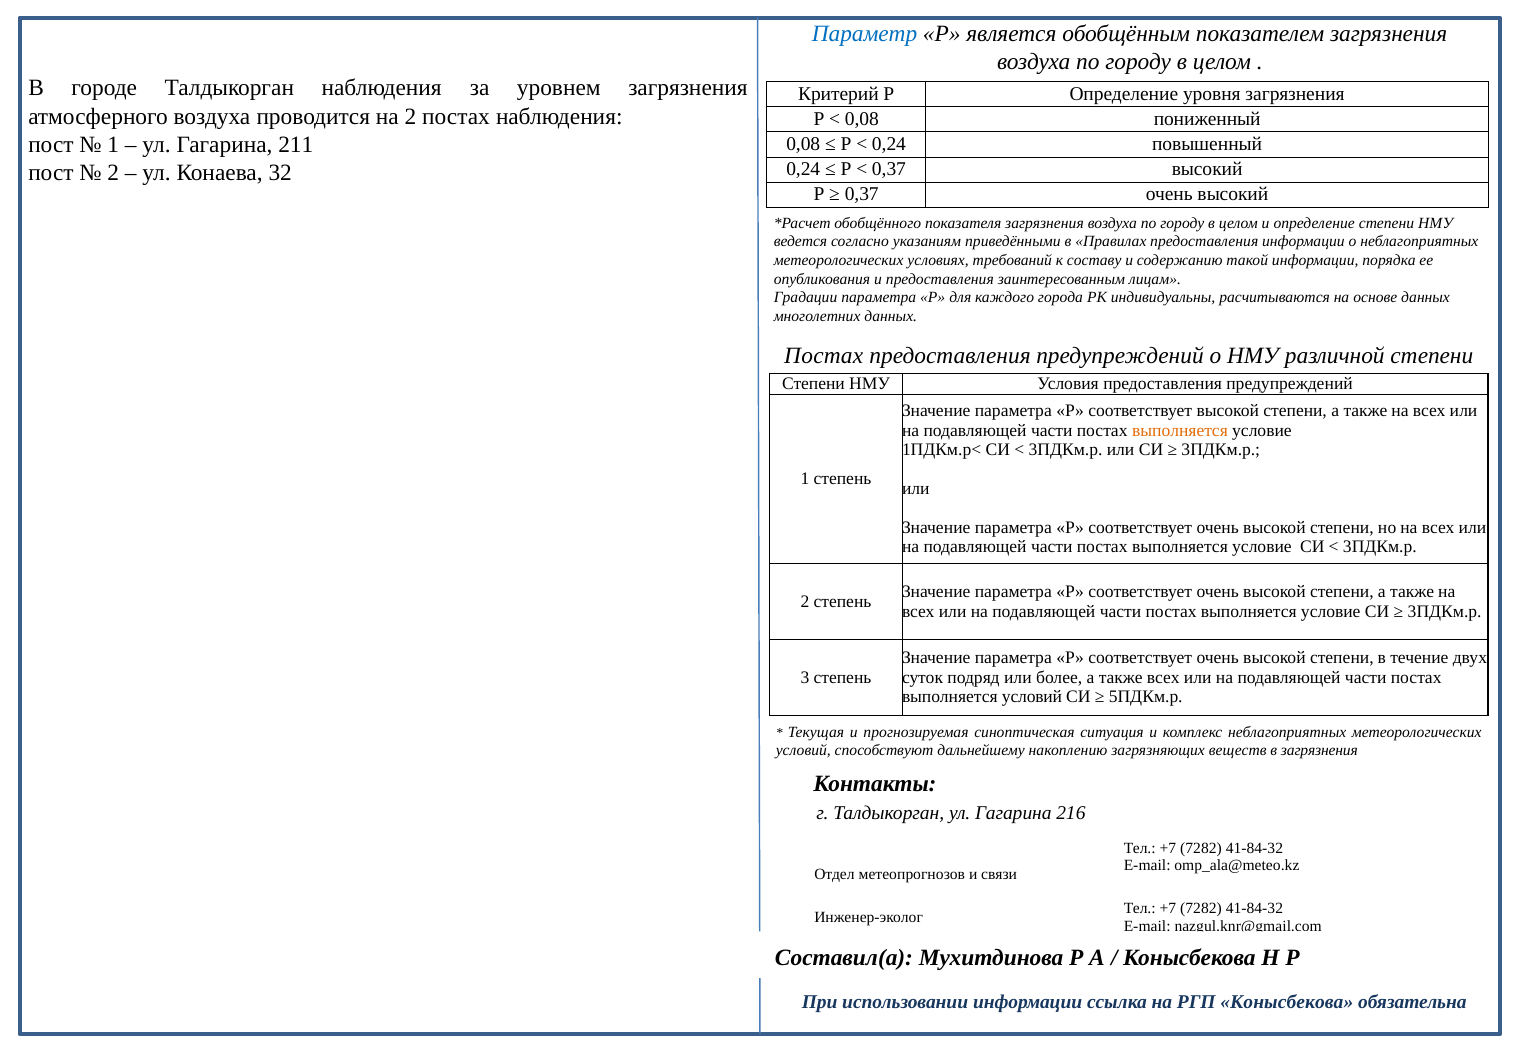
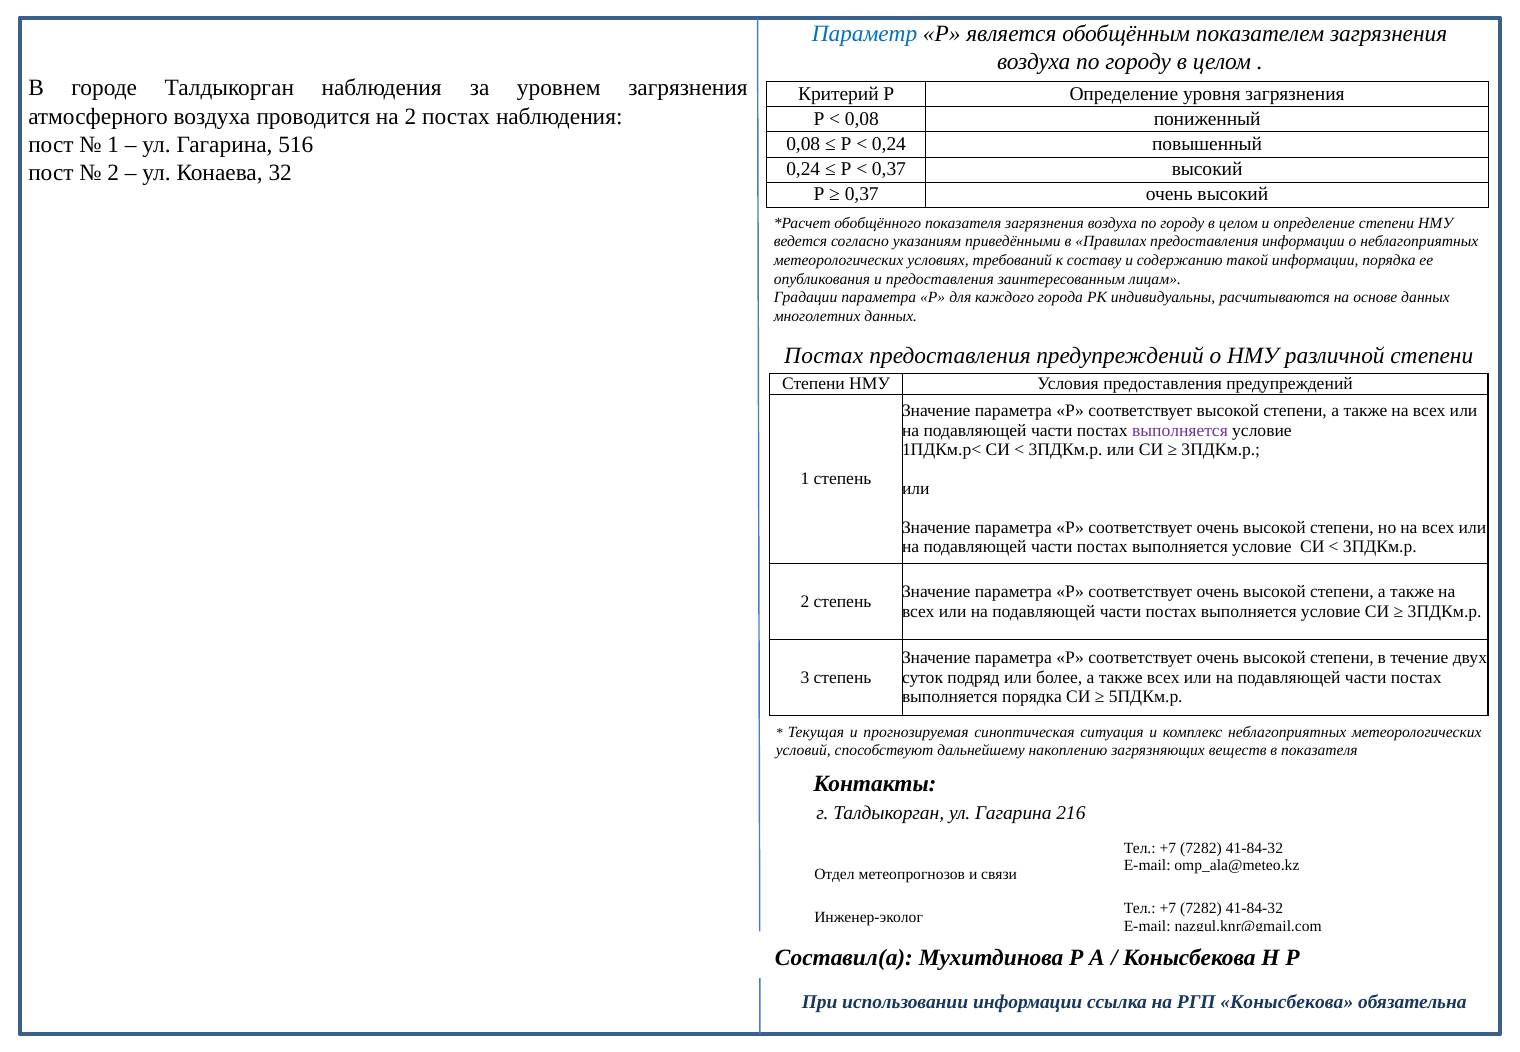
211: 211 -> 516 (296, 144)
выполняется colour: orange -> purple (1180, 431)
выполняется условий: условий -> порядка (1032, 697)
в загрязнения: загрязнения -> показателя (1319, 751)
